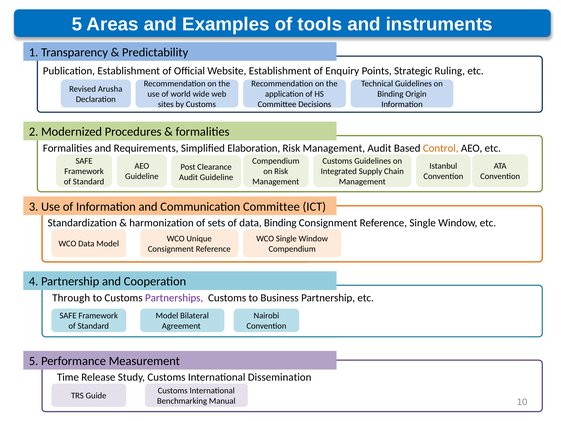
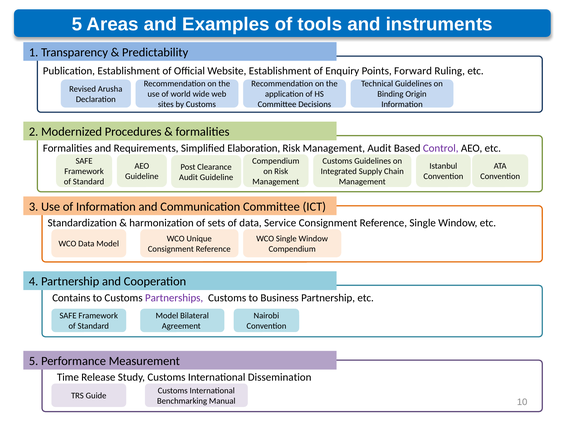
Strategic: Strategic -> Forward (413, 71)
Control colour: orange -> purple (441, 148)
data Binding: Binding -> Service (280, 223)
Through: Through -> Contains (71, 298)
